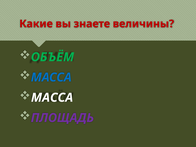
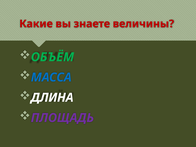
МАССА: МАССА -> ДЛИНА (52, 98)
